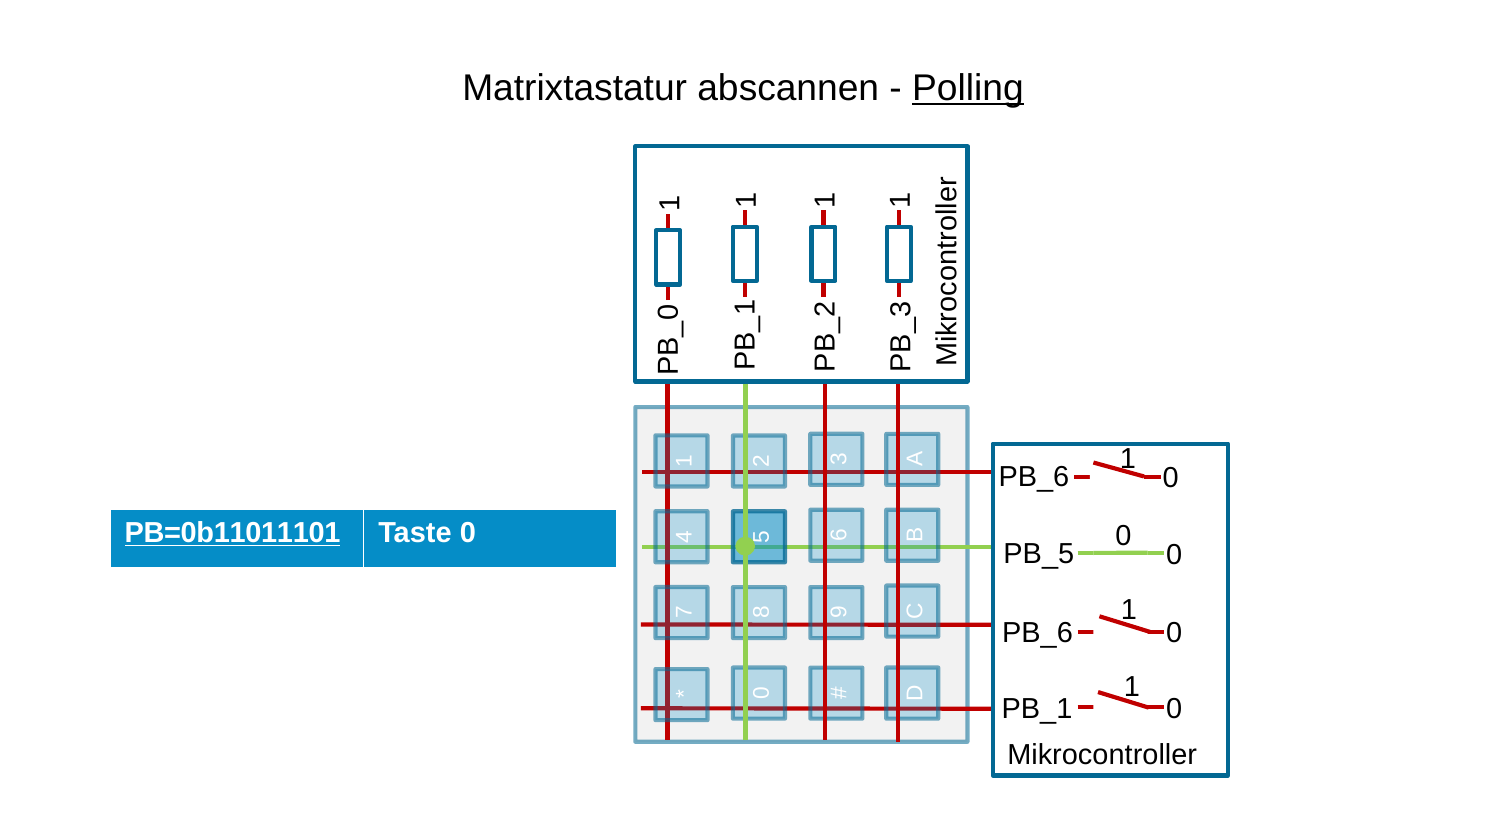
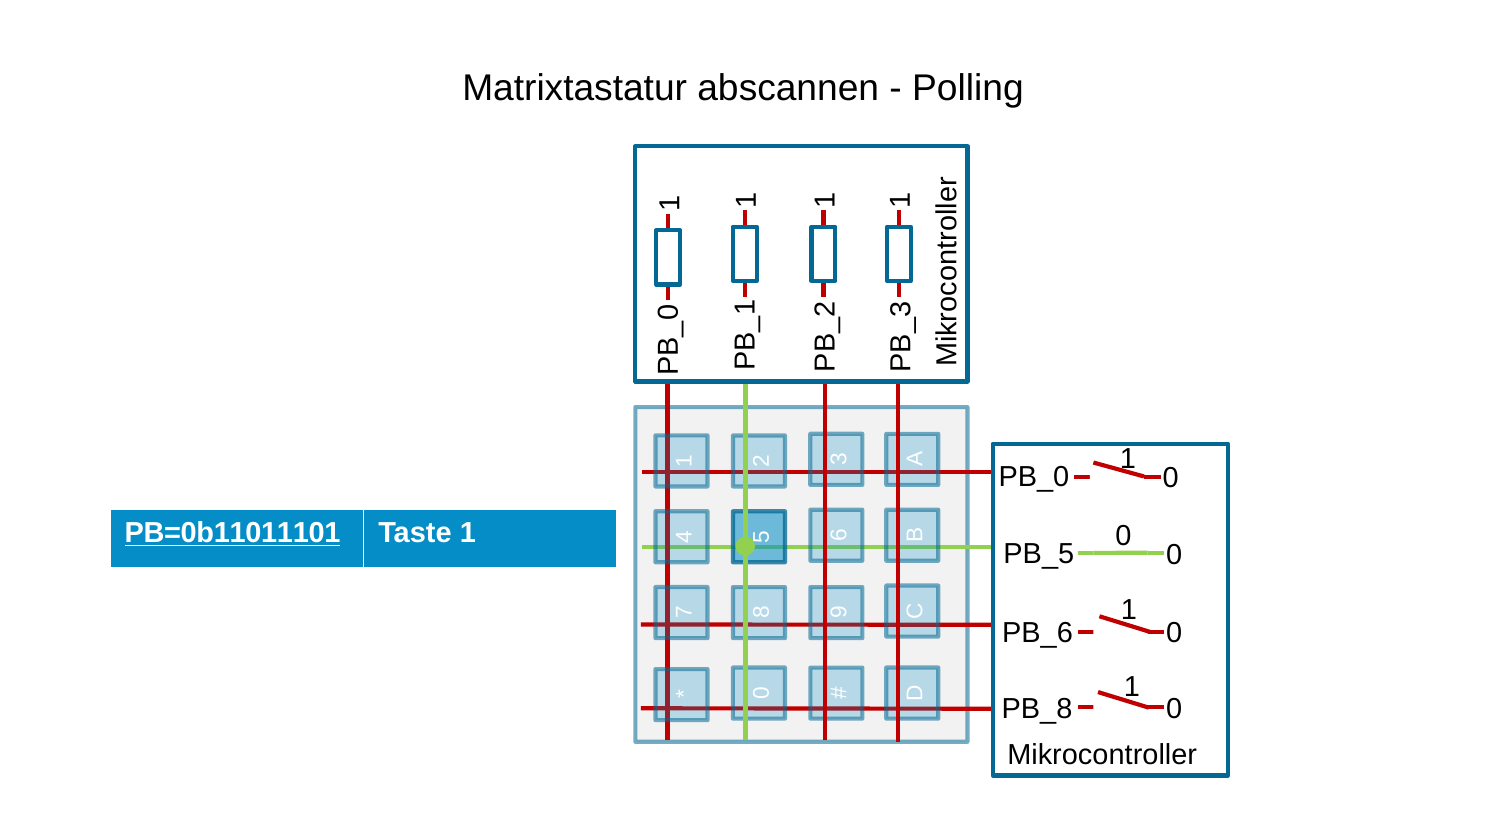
Polling underline: present -> none (968, 88)
PB_6: PB_6 -> PB_0 (1034, 477)
Taste 0: 0 -> 1 (468, 533)
PB_1: PB_1 -> PB_8 (1037, 709)
